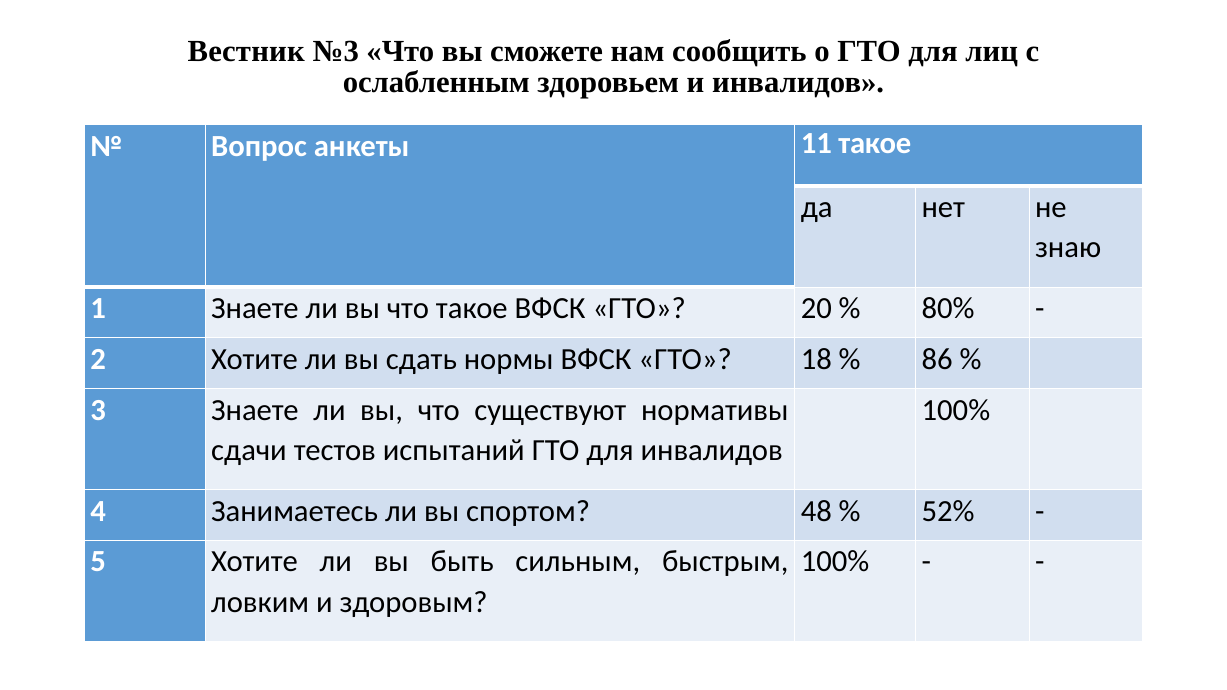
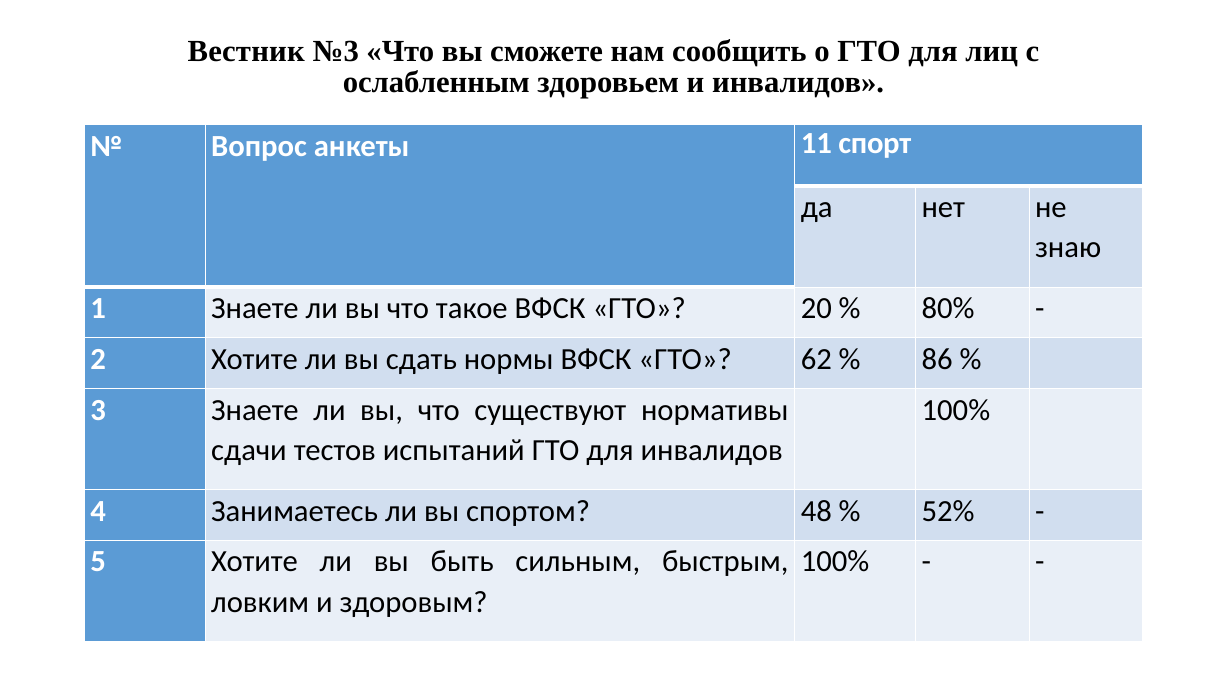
11 такое: такое -> спорт (875, 143)
18: 18 -> 62 (816, 359)
